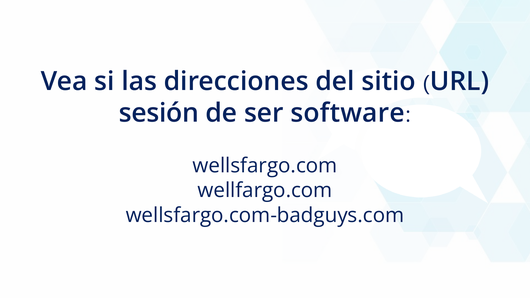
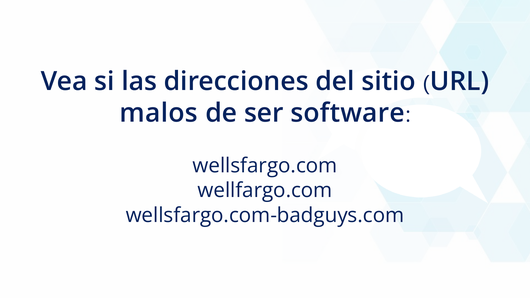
sesión: sesión -> malos (159, 113)
